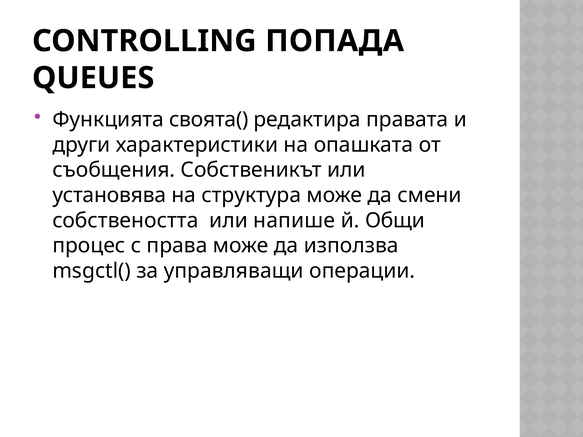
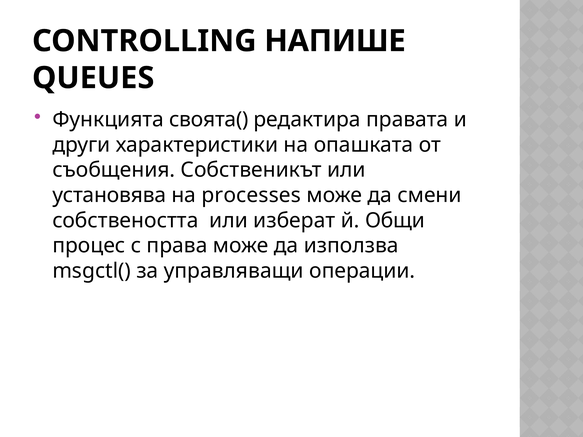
ПОПАДА: ПОПАДА -> НАПИШЕ (335, 41)
структура: структура -> processes (251, 195)
напише: напише -> изберат (294, 221)
